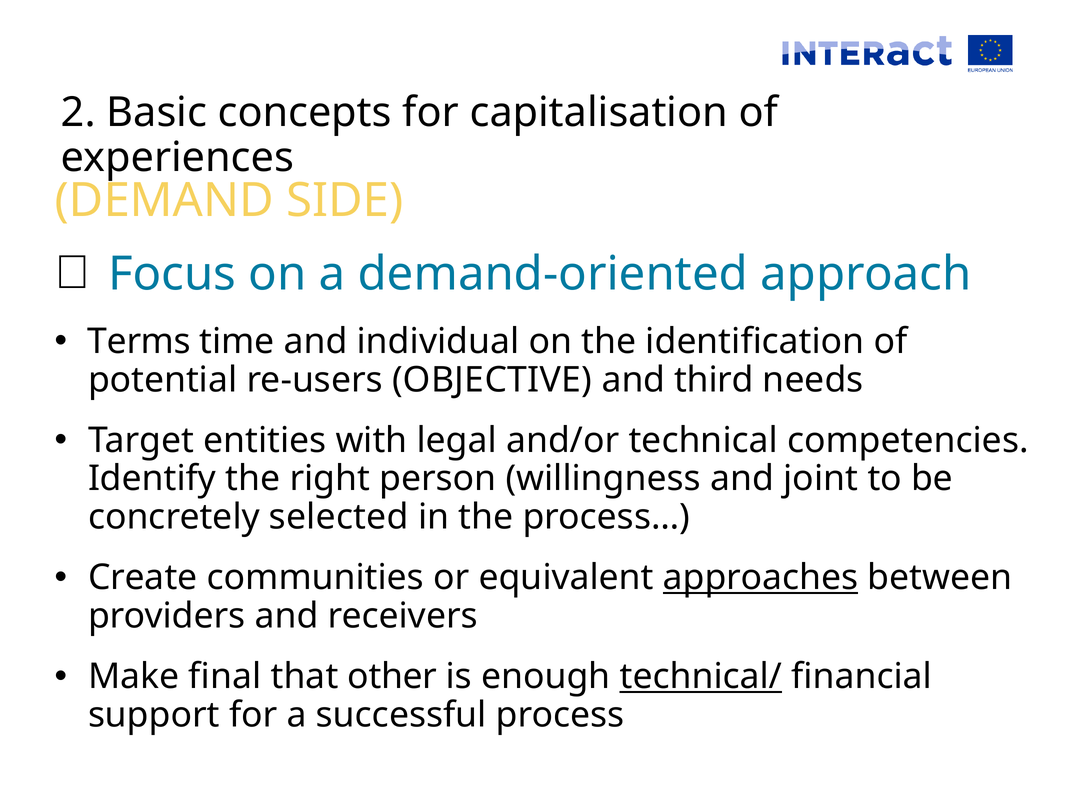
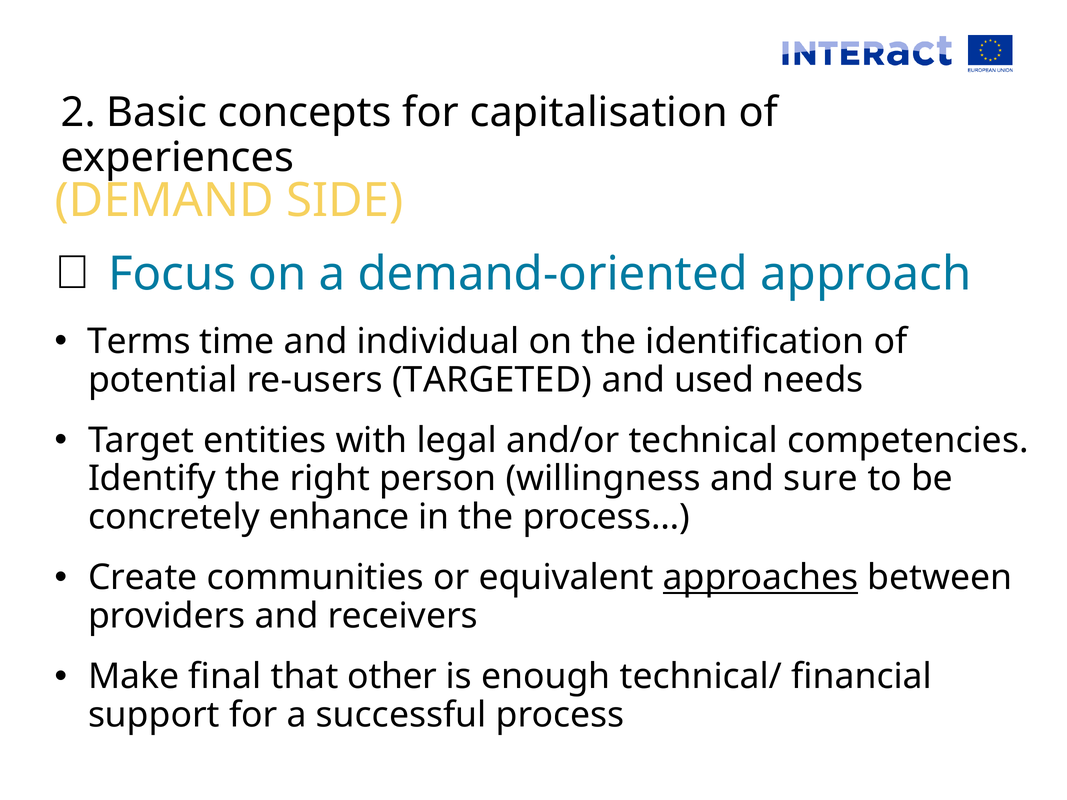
OBJECTIVE: OBJECTIVE -> TARGETED (492, 380)
third: third -> used (714, 380)
joint: joint -> sure (821, 479)
selected: selected -> enhance (339, 517)
technical/ underline: present -> none (701, 677)
